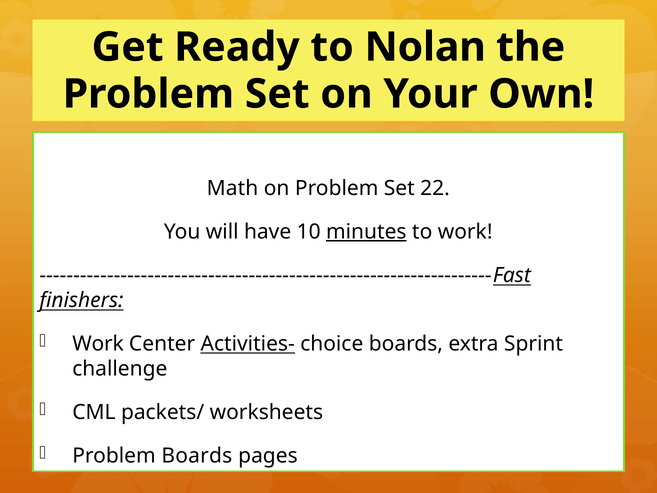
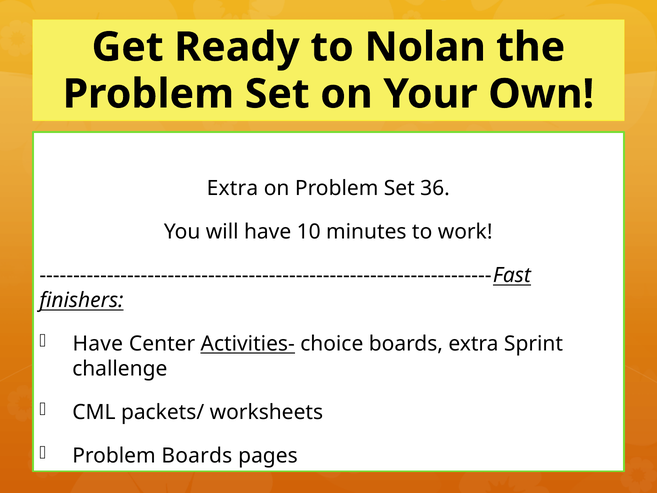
Math: Math -> Extra (232, 188)
22: 22 -> 36 (435, 188)
minutes underline: present -> none (366, 232)
Work: Work -> Have (98, 344)
